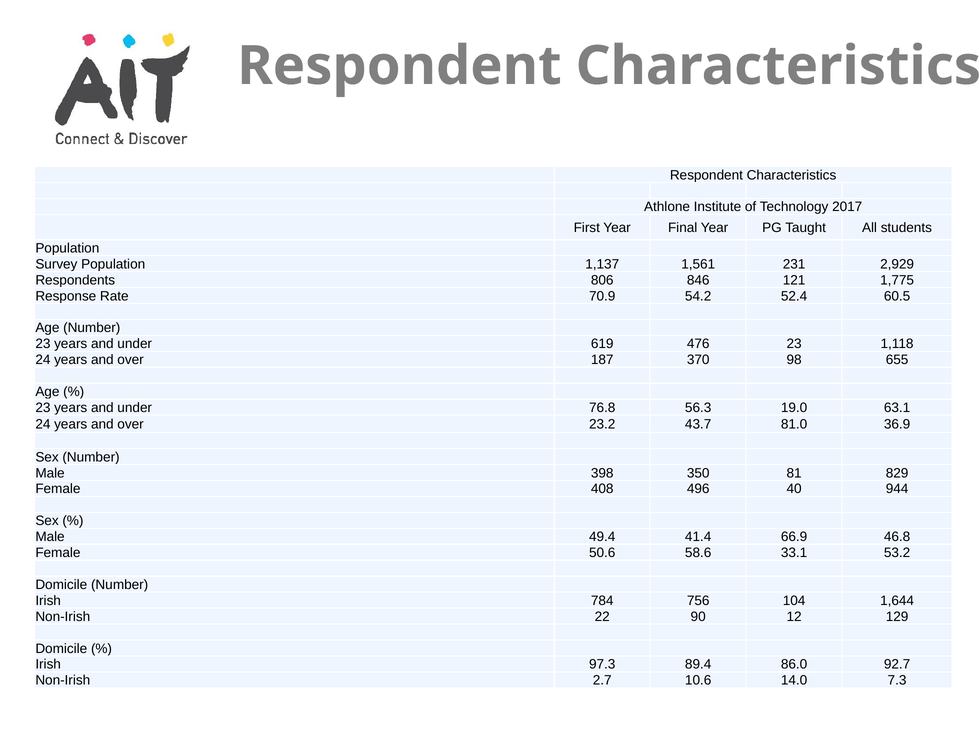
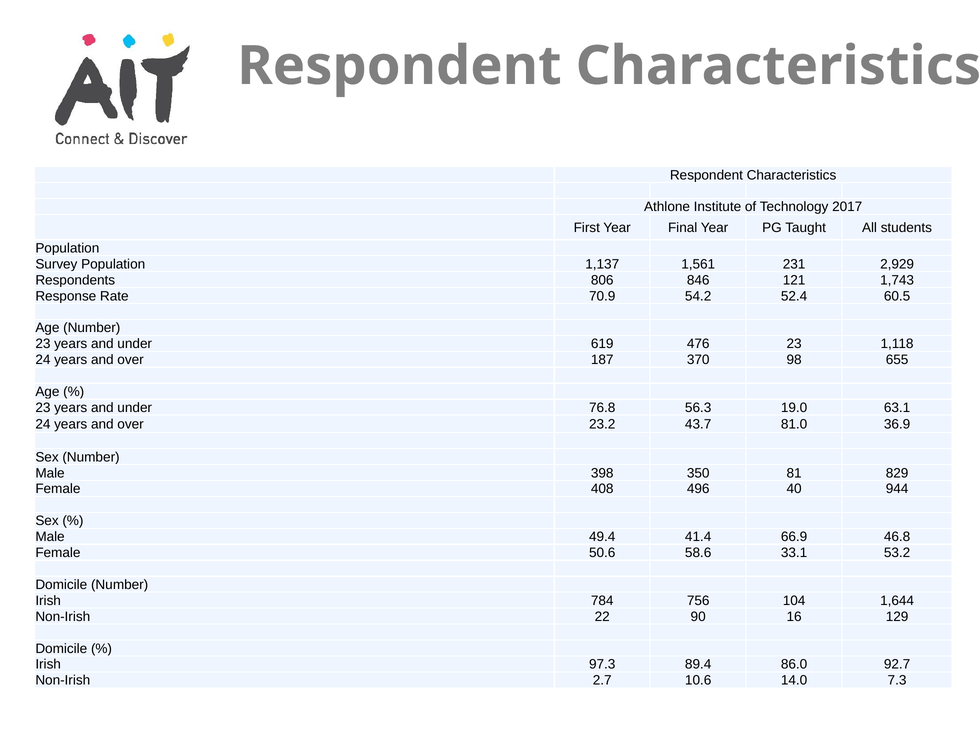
1,775: 1,775 -> 1,743 (897, 280)
12: 12 -> 16 (794, 617)
